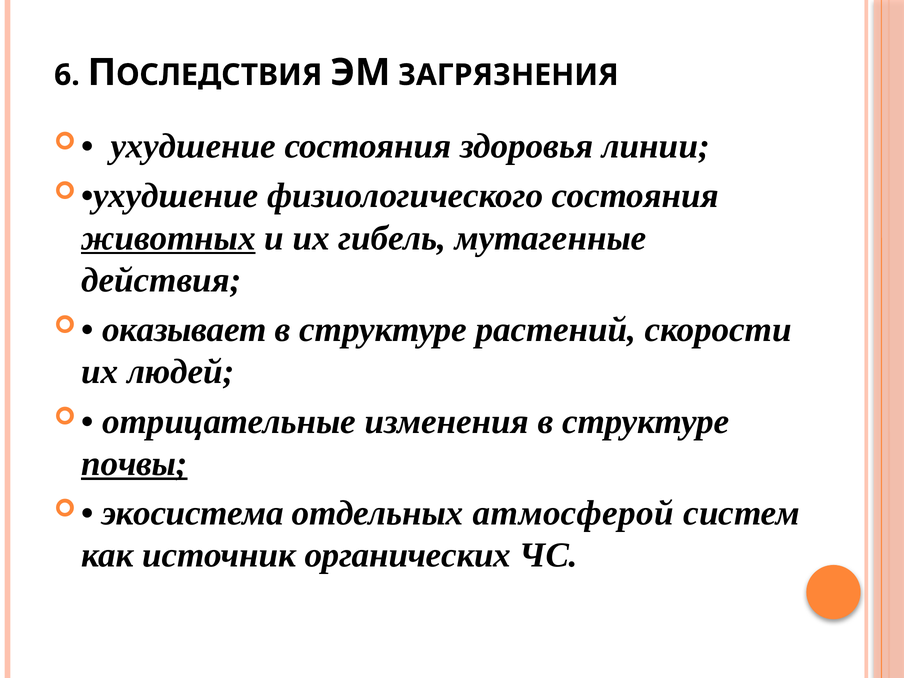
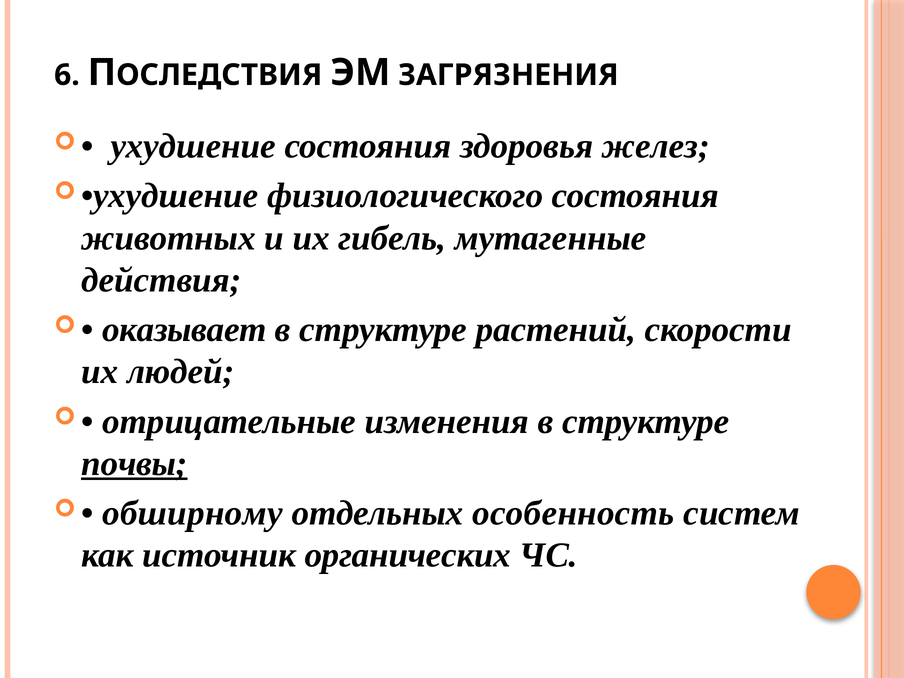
линии: линии -> желез (656, 146)
животных underline: present -> none (168, 238)
экосистема: экосистема -> обширному (192, 513)
атмосферой: атмосферой -> особенность (573, 513)
